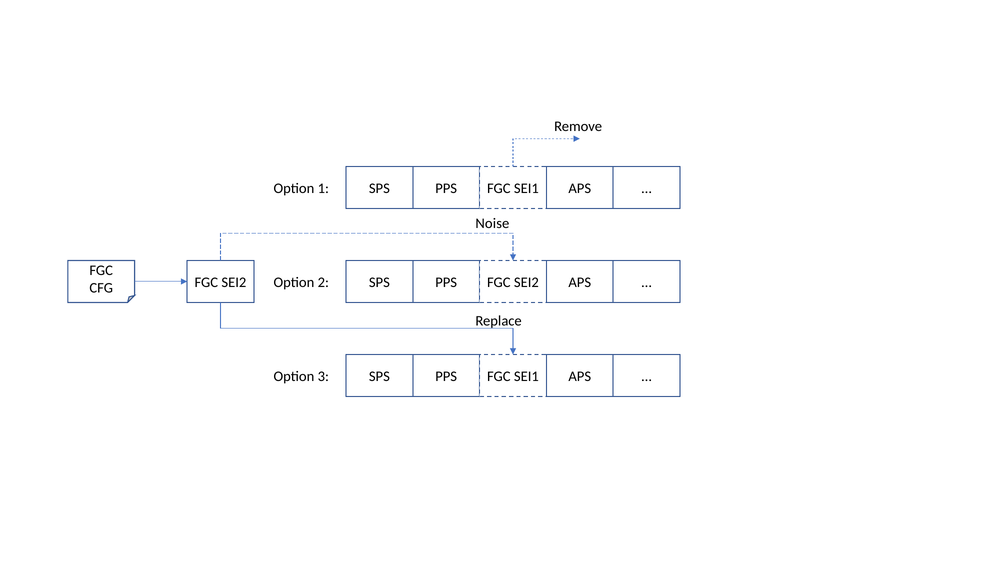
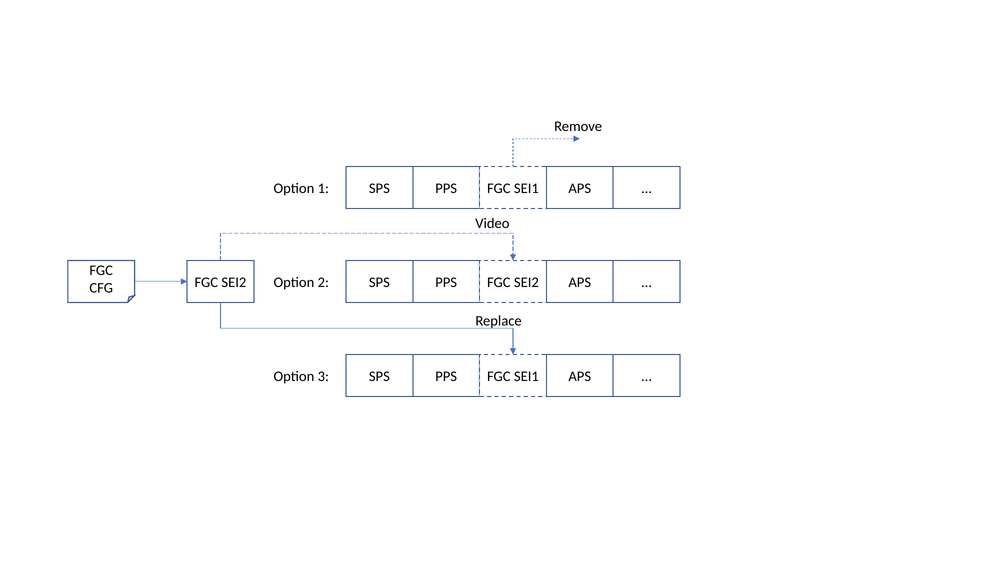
Noise: Noise -> Video (492, 223)
